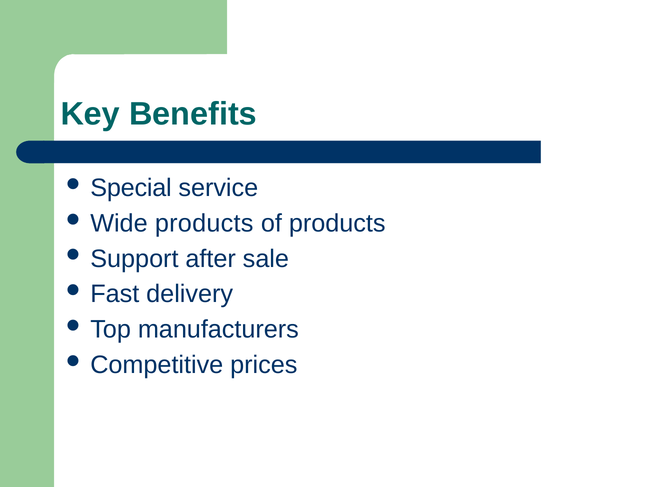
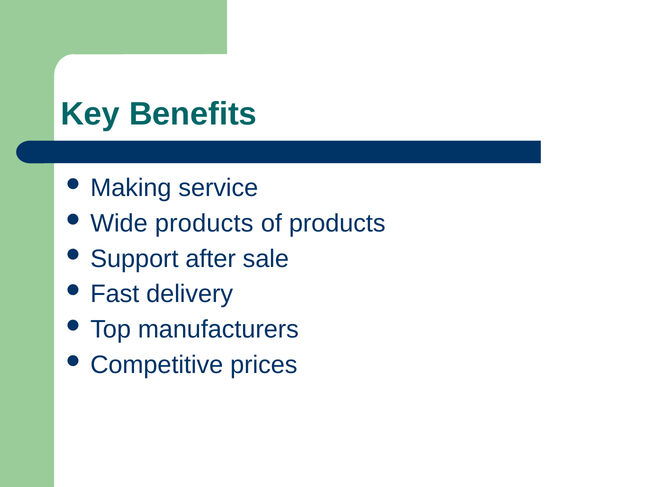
Special: Special -> Making (131, 188)
